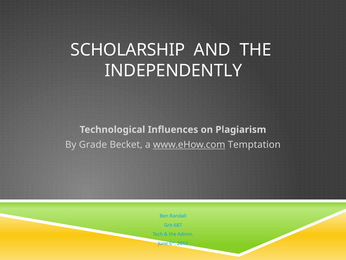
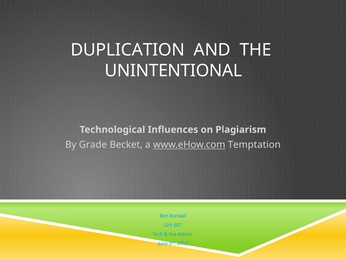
SCHOLARSHIP: SCHOLARSHIP -> DUPLICATION (128, 50)
INDEPENDENTLY: INDEPENDENTLY -> UNINTENTIONAL (173, 71)
